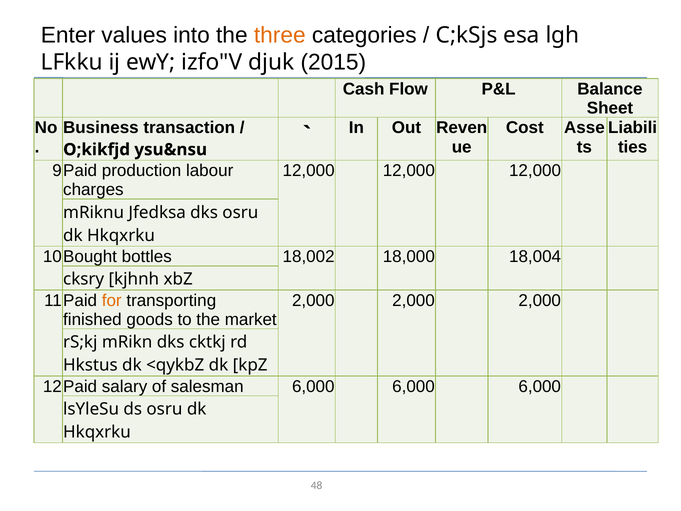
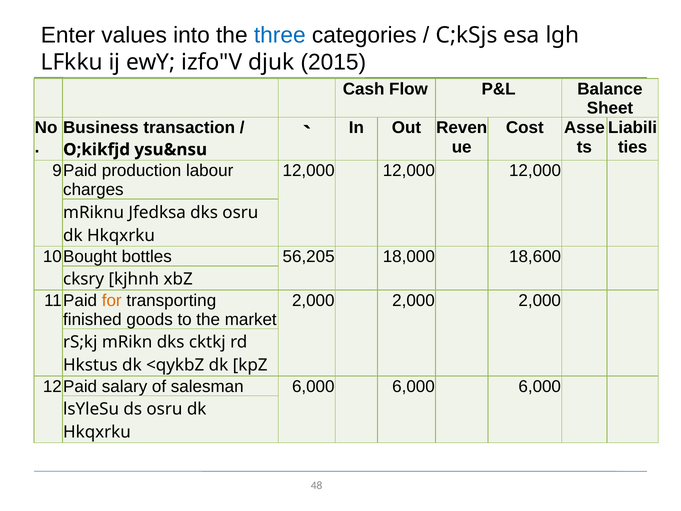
three colour: orange -> blue (280, 35)
18,002: 18,002 -> 56,205 (309, 257)
18,004: 18,004 -> 18,600 (535, 257)
